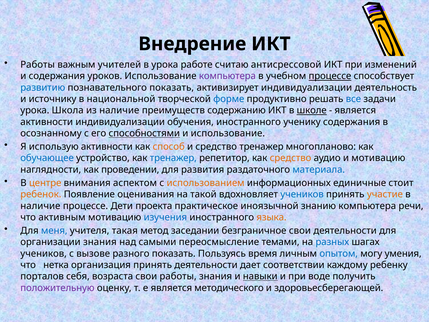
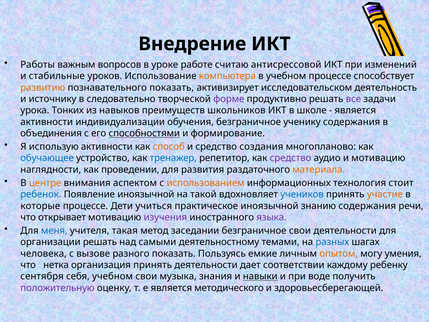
учителей: учителей -> вопросов (120, 65)
в урока: урока -> уроке (165, 65)
и содержания: содержания -> стабильные (57, 76)
компьютера colour: purple -> orange (227, 76)
процессе underline: present -> none (330, 76)
развитию colour: blue -> orange (43, 88)
активизирует индивидуализации: индивидуализации -> исследовательском (307, 88)
национальной: национальной -> следовательно (121, 99)
форме colour: blue -> purple (229, 99)
все colour: blue -> purple (353, 99)
Школа: Школа -> Тонких (68, 110)
из наличие: наличие -> навыков (119, 110)
содержанию: содержанию -> школьников (236, 110)
школе underline: present -> none (312, 110)
обучения иностранного: иностранного -> безграничное (249, 122)
осознанному: осознанному -> объединения (51, 133)
и использование: использование -> формирование (228, 133)
средство тренажер: тренажер -> создания (261, 147)
средство colour: orange -> purple (291, 158)
материала colour: blue -> orange (319, 169)
единичные: единичные -> технология (360, 183)
ребенок colour: orange -> blue (41, 194)
Появление оценивания: оценивания -> иноязычной (146, 194)
наличие: наличие -> которые (40, 206)
проекта: проекта -> учиться (154, 206)
знанию компьютера: компьютера -> содержания (367, 206)
активным: активным -> открывает (62, 217)
изучения colour: blue -> purple (165, 217)
языка colour: orange -> purple (272, 217)
организации знания: знания -> решать (100, 242)
переосмысление: переосмысление -> деятельностному (219, 242)
учеников: учеников -> человека (44, 253)
время: время -> емкие (263, 253)
опытом colour: blue -> orange (339, 253)
порталов: порталов -> сентября (42, 276)
себя возраста: возраста -> учебном (113, 276)
свои работы: работы -> музыка (178, 276)
